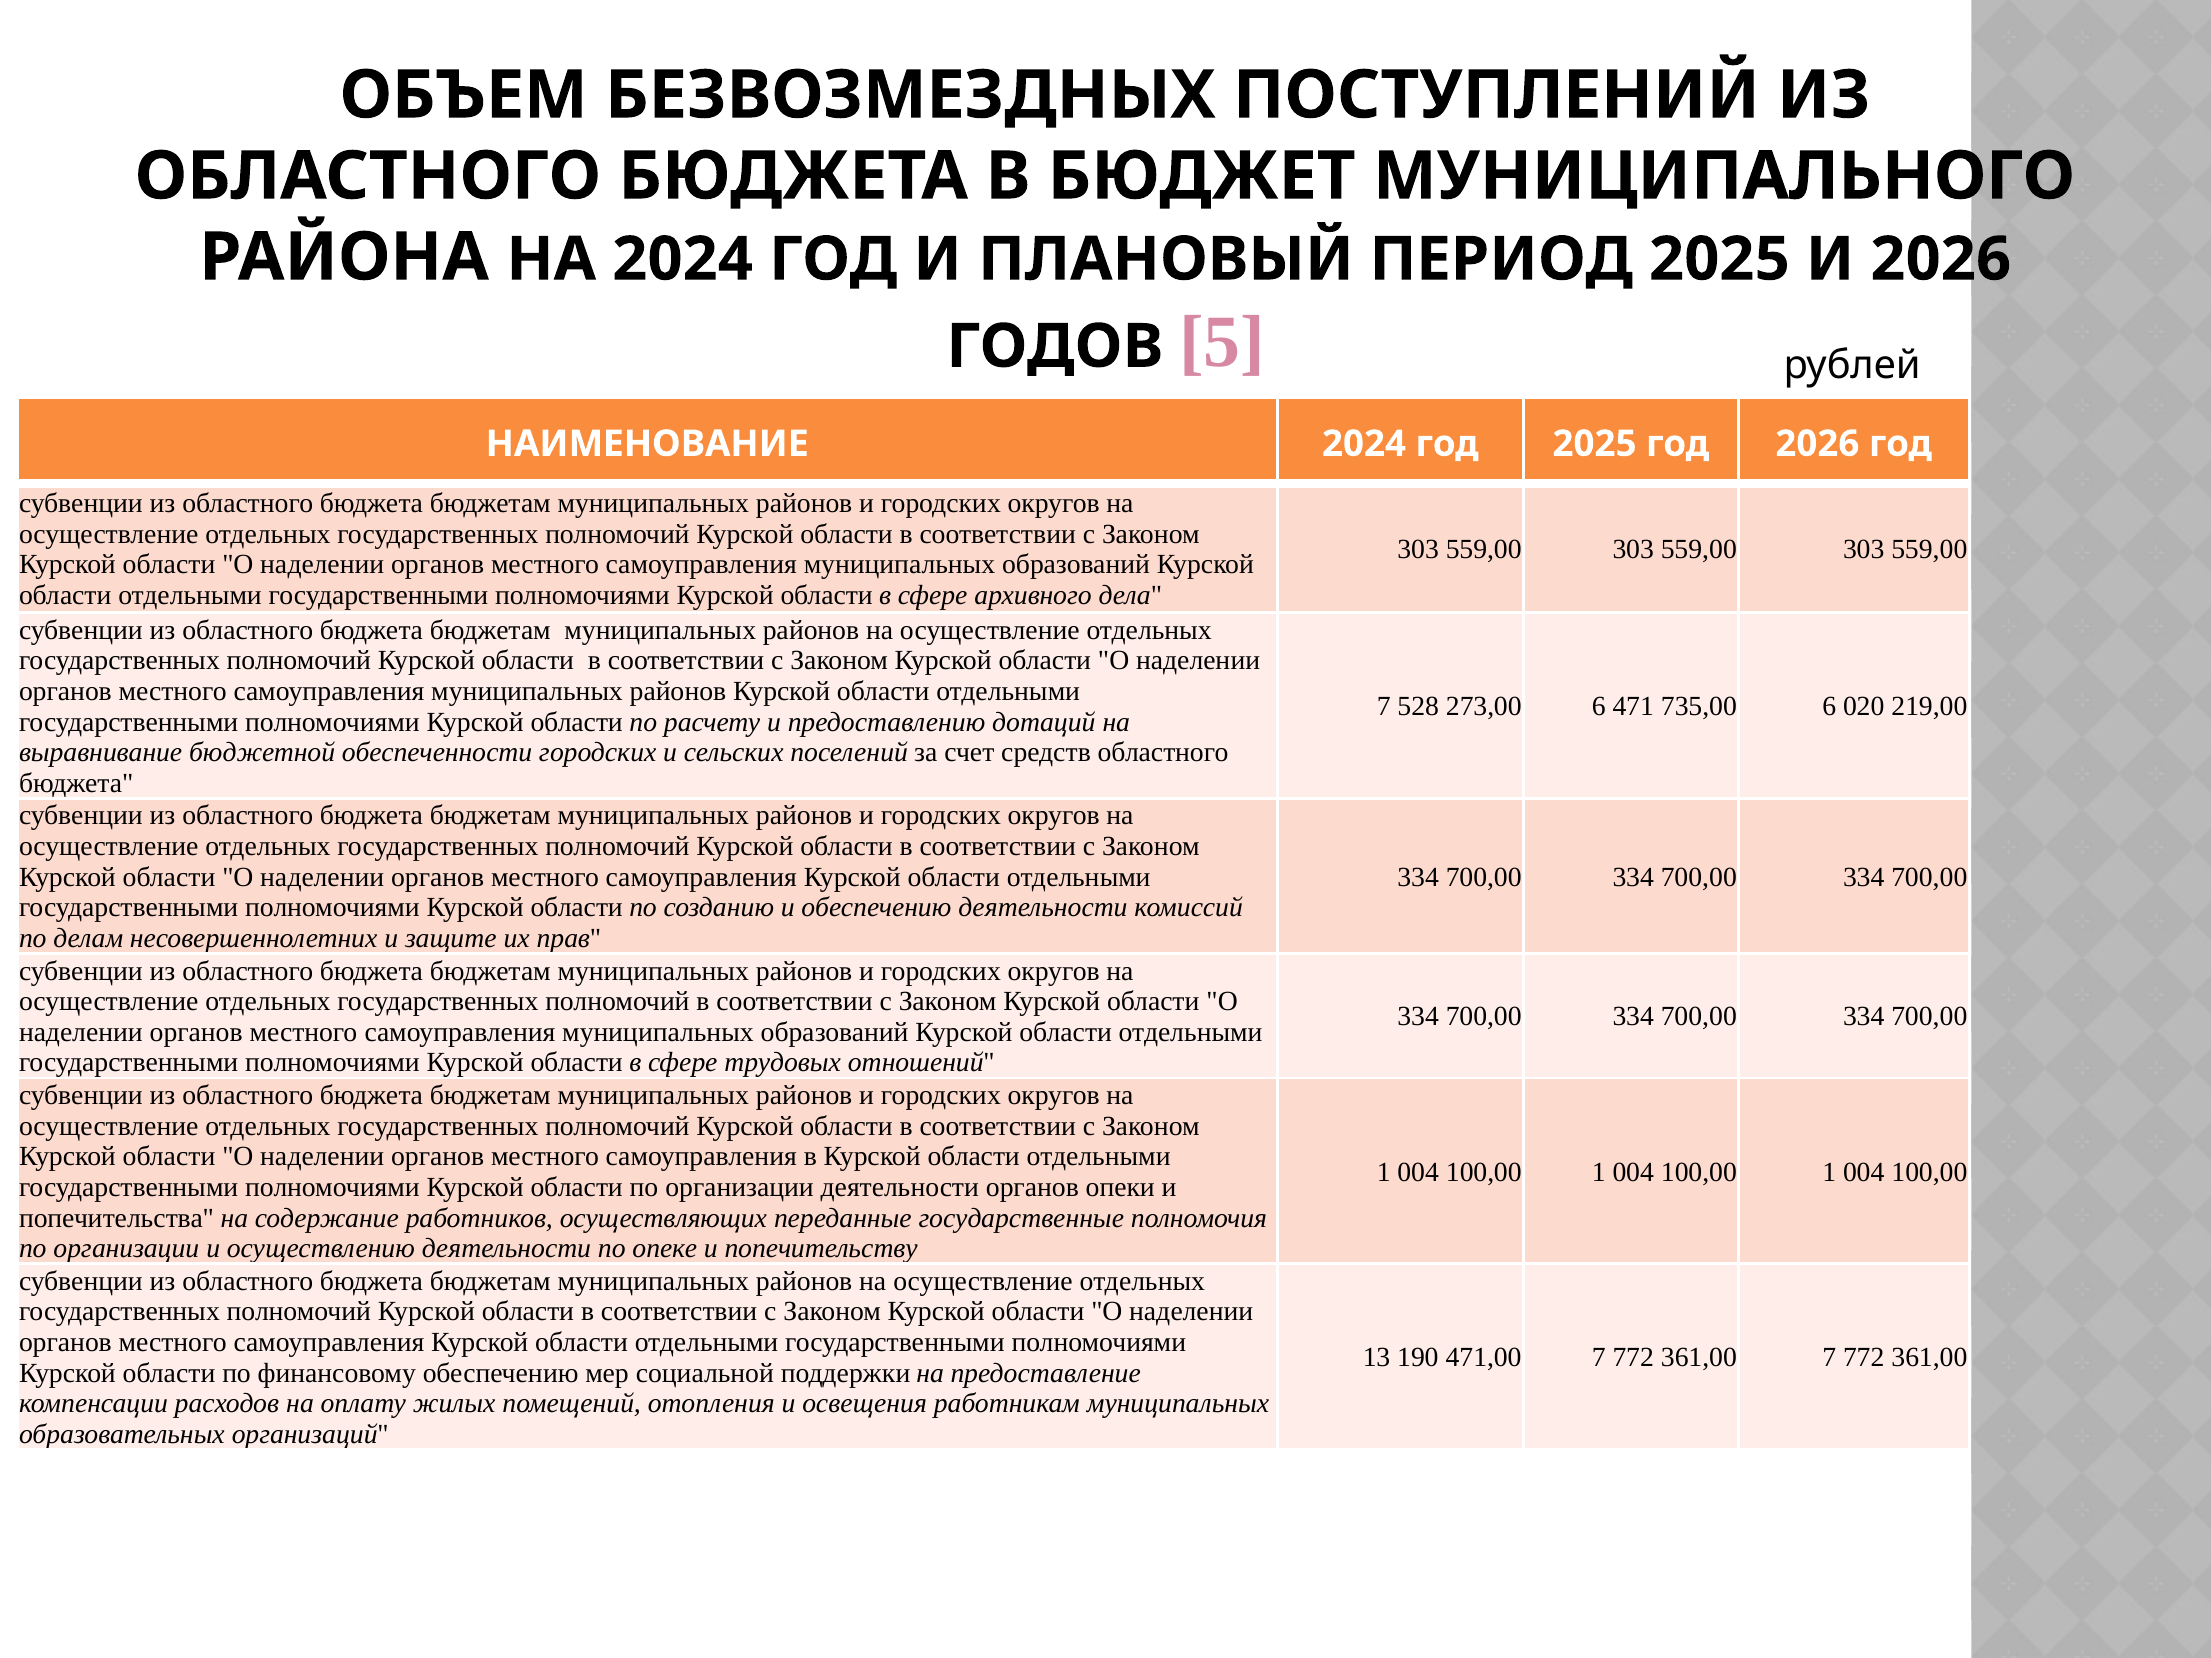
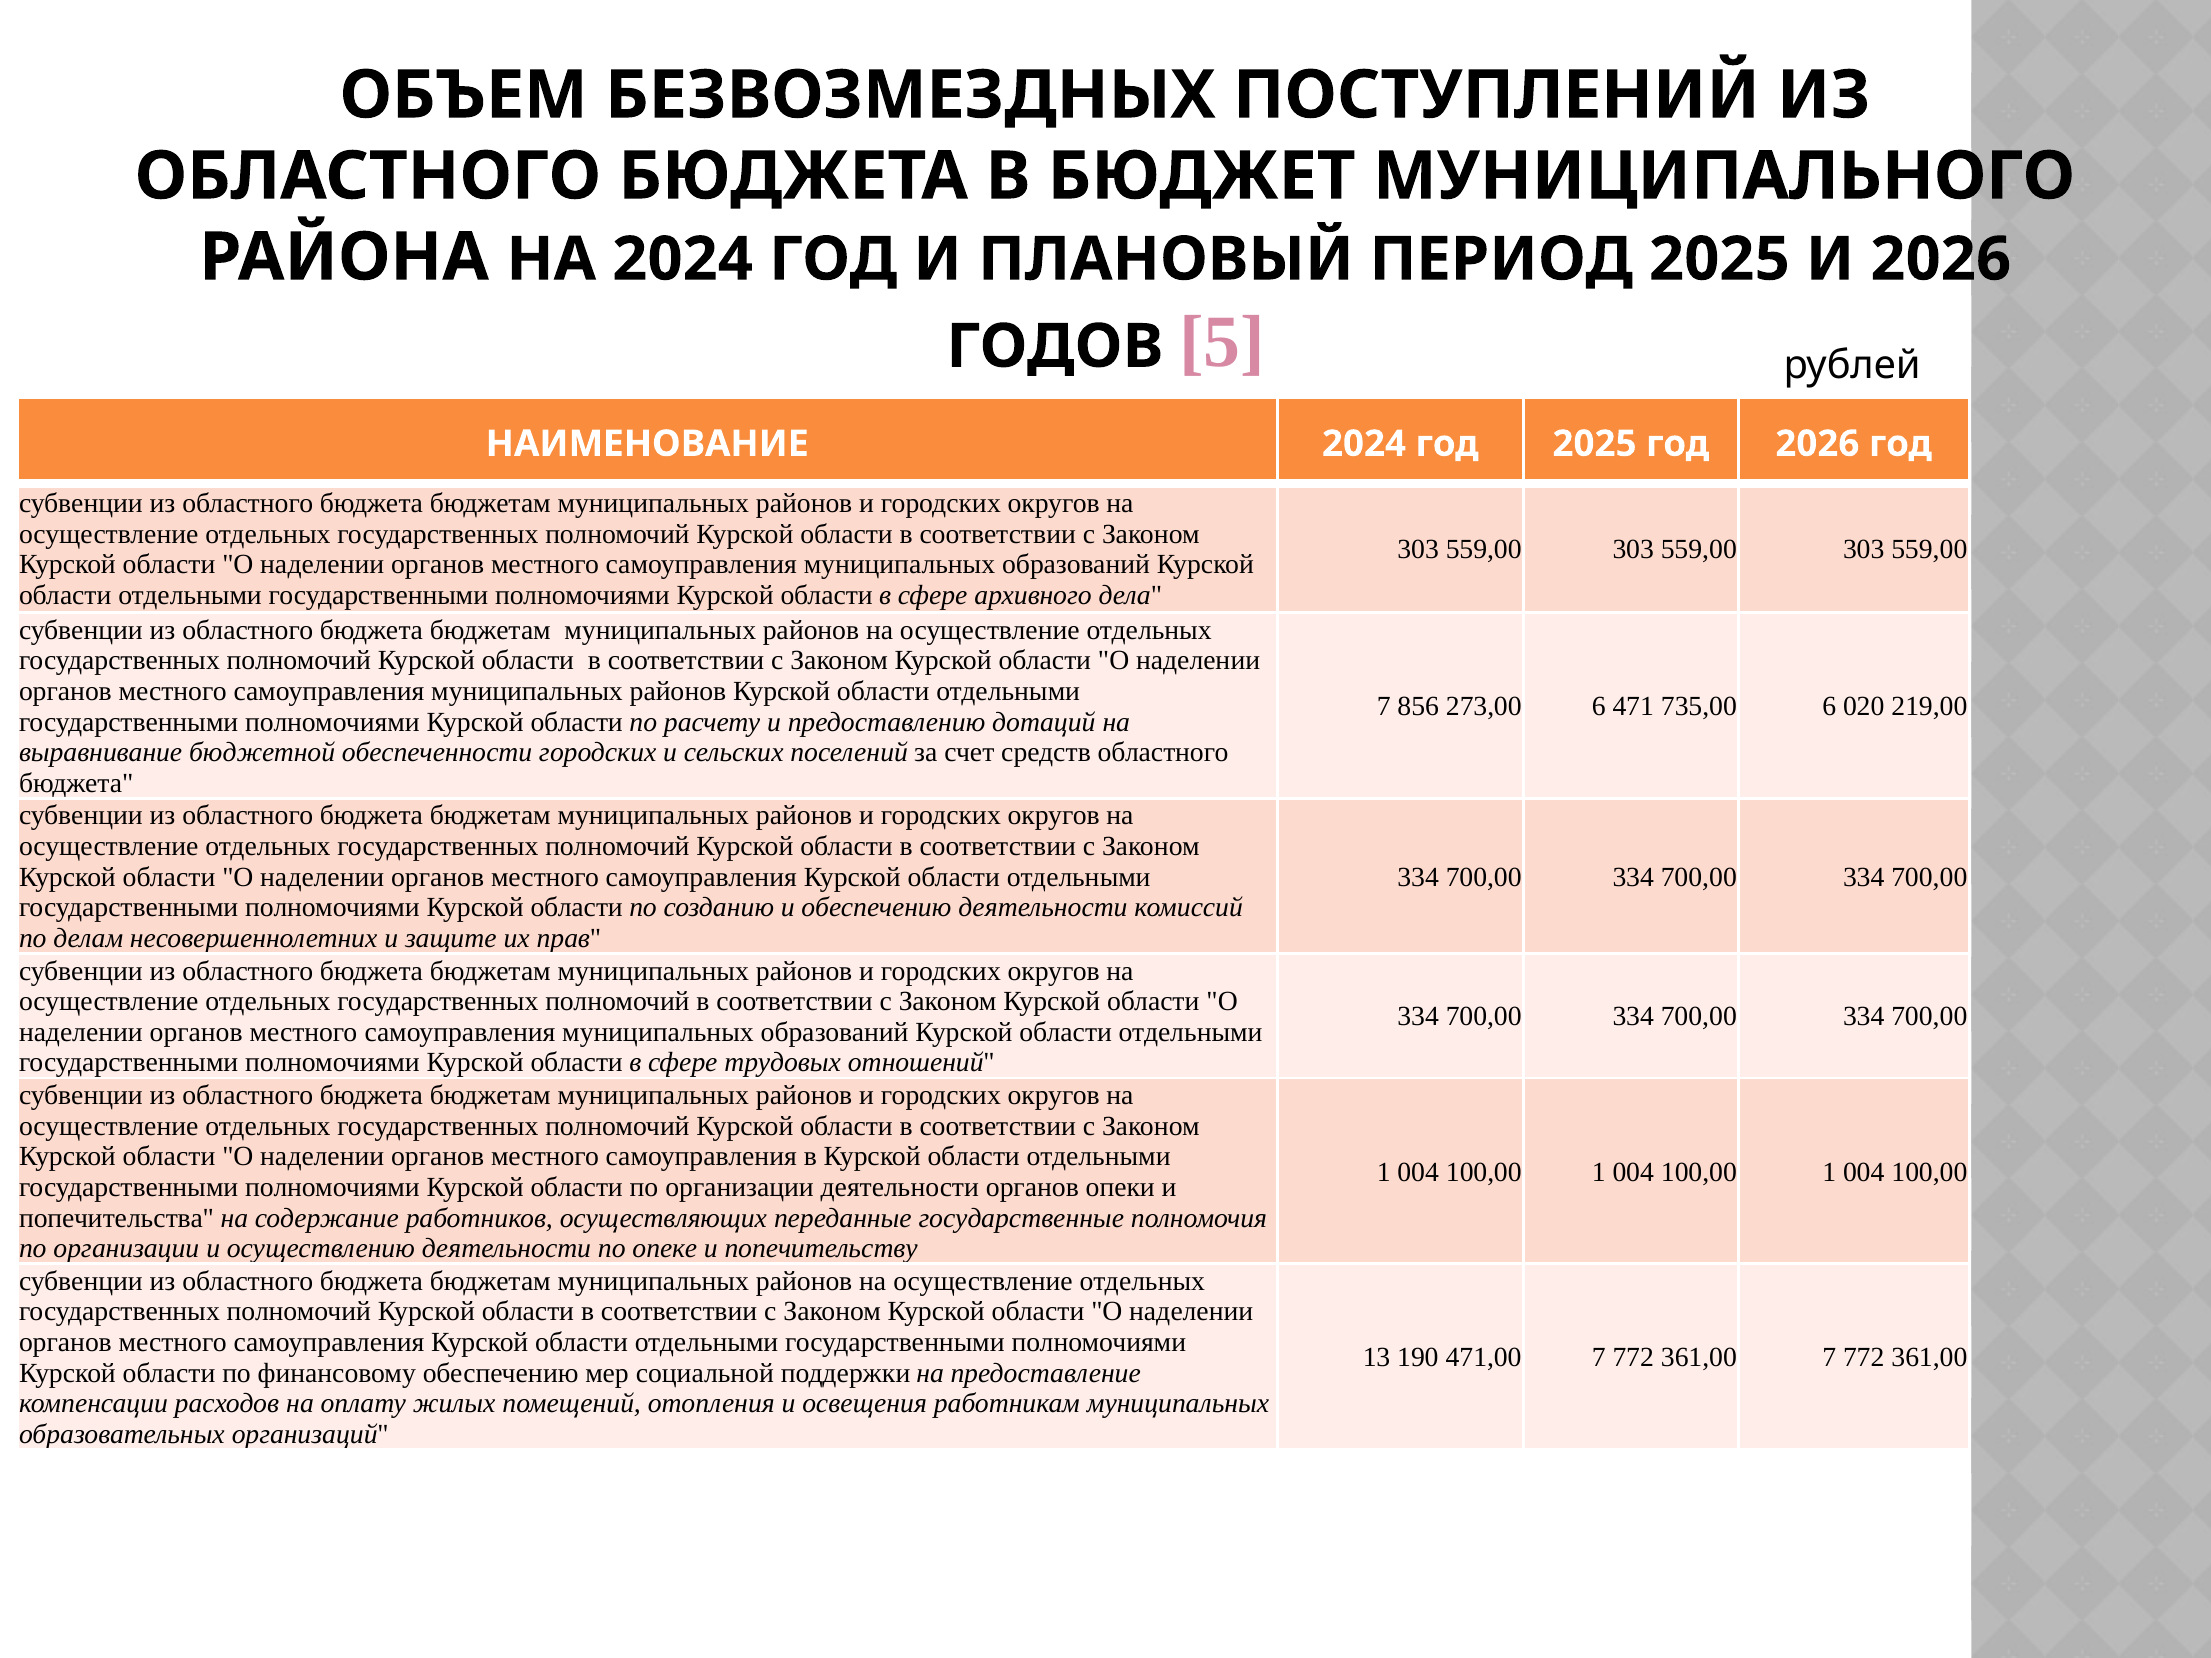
528: 528 -> 856 (1418, 707)
